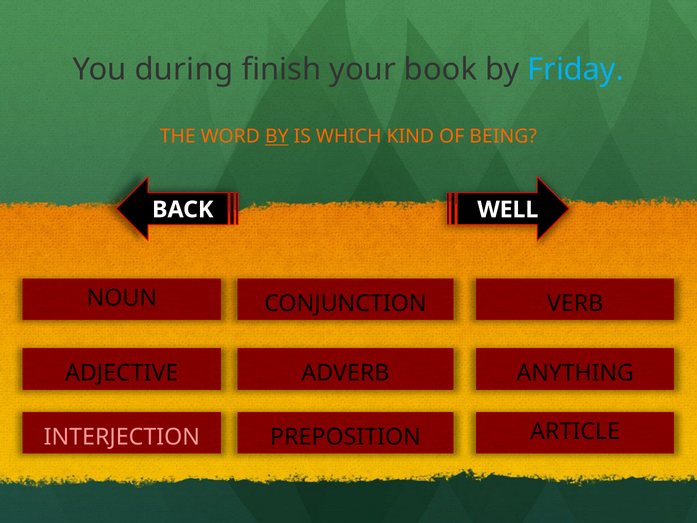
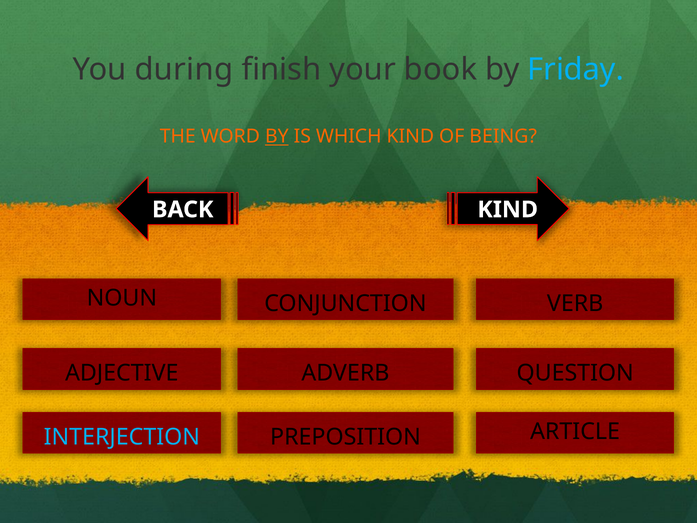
BACK WELL: WELL -> KIND (508, 209)
ANYTHING: ANYTHING -> QUESTION (575, 373)
INTERJECTION colour: pink -> light blue (122, 437)
